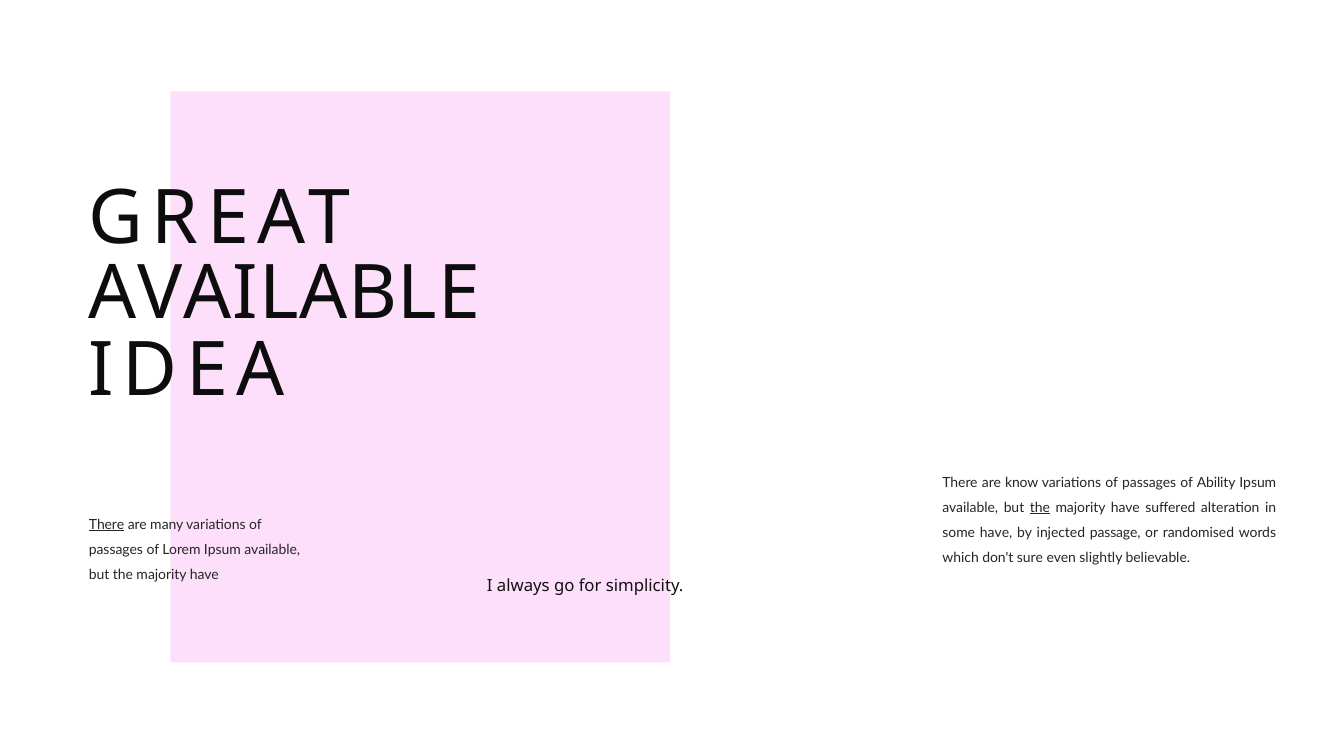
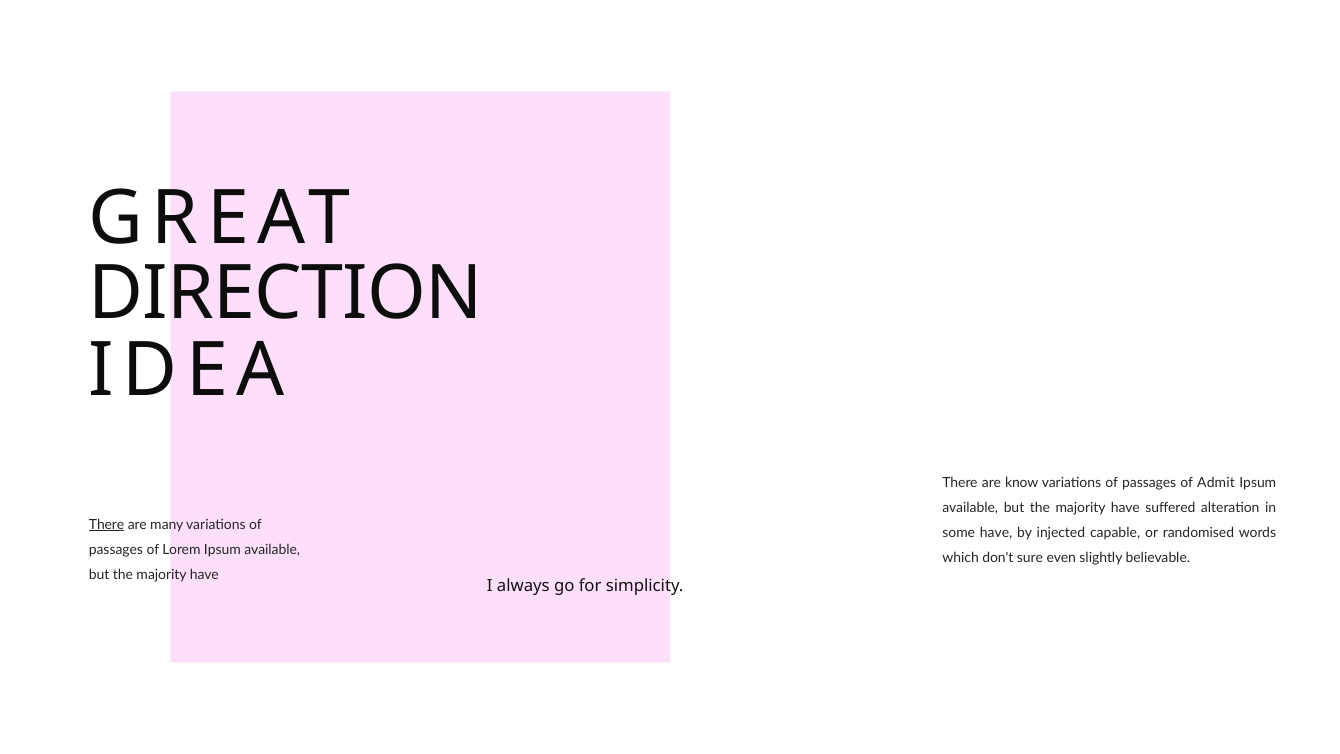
AVAILABLE: AVAILABLE -> DIRECTION (285, 293)
Ability: Ability -> Admit (1216, 482)
the underline: present -> none (1040, 507)
passage: passage -> capable (1115, 533)
